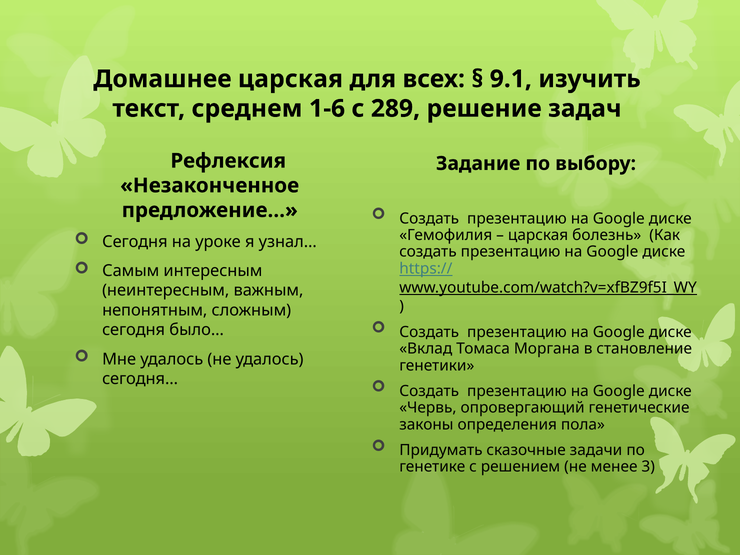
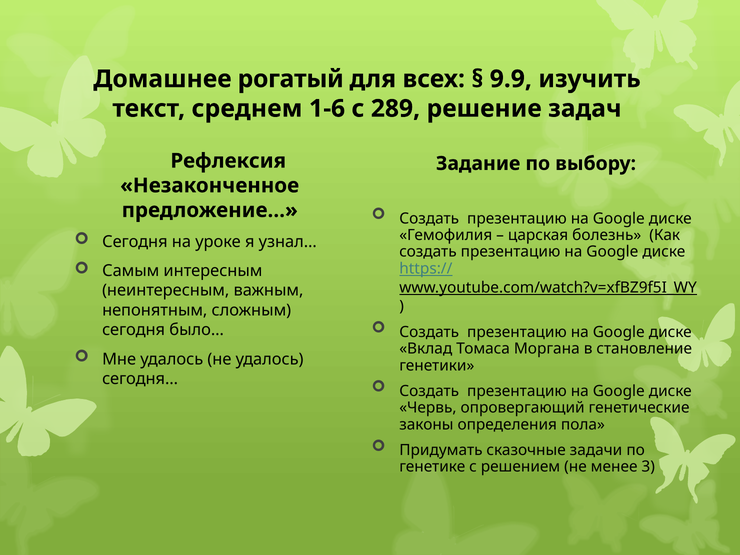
Домашнее царская: царская -> рогатый (291, 79)
9.1: 9.1 -> 9.9 (511, 79)
